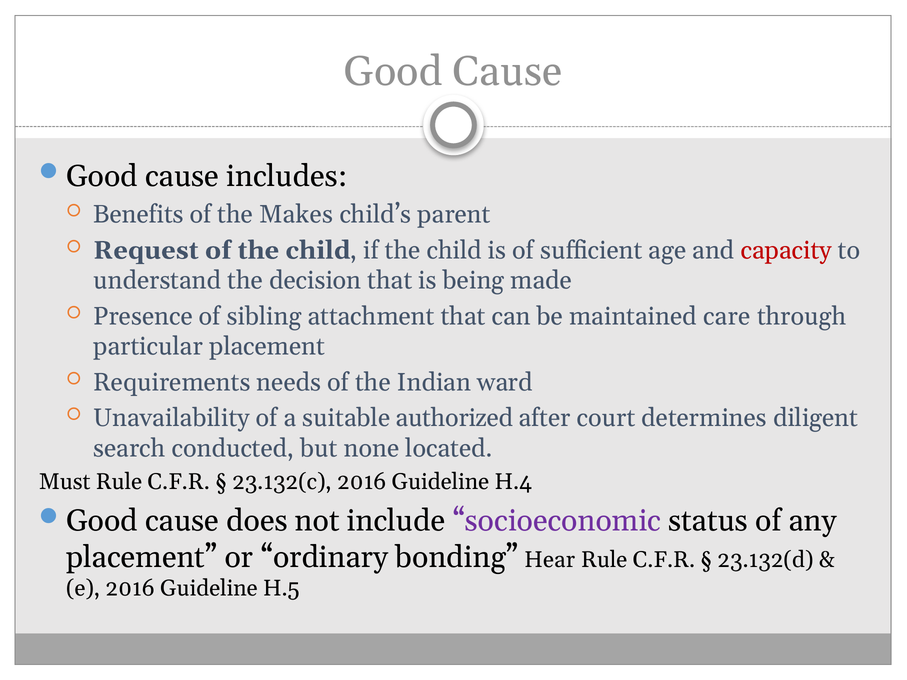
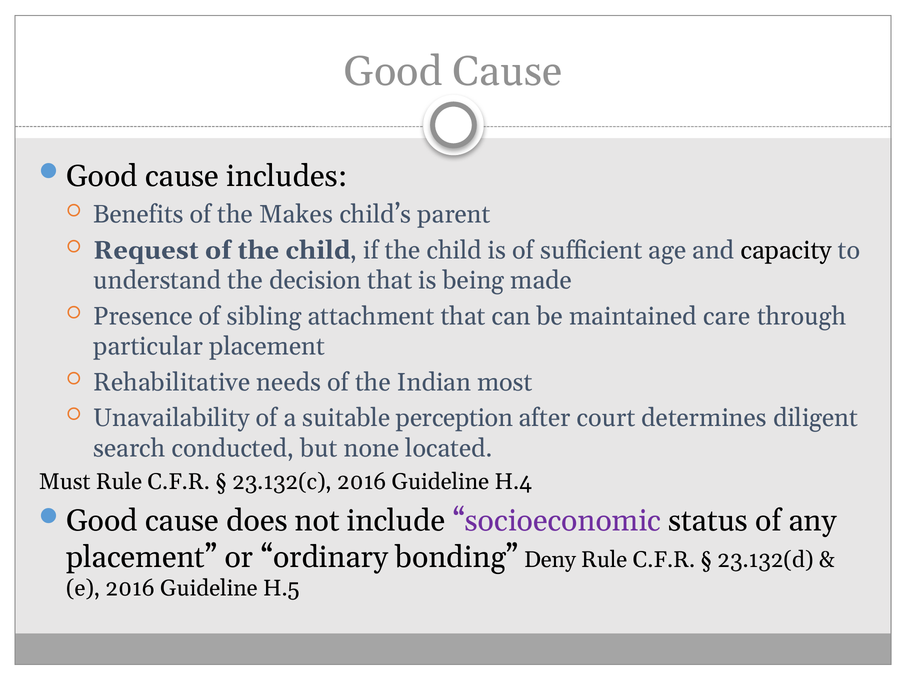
capacity colour: red -> black (786, 250)
Requirements: Requirements -> Rehabilitative (172, 382)
ward: ward -> most (505, 382)
authorized: authorized -> perception (454, 418)
Hear: Hear -> Deny (550, 560)
